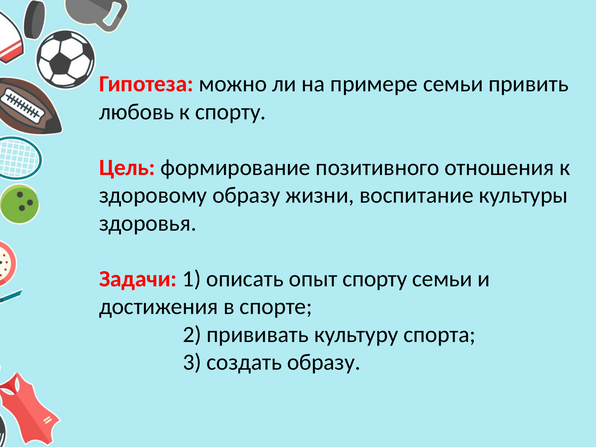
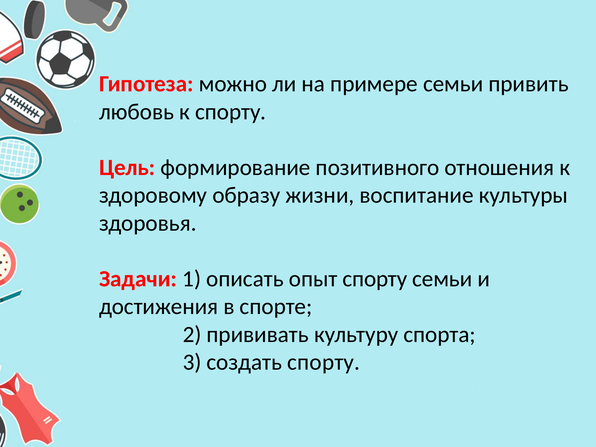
создать образу: образу -> спорту (324, 362)
